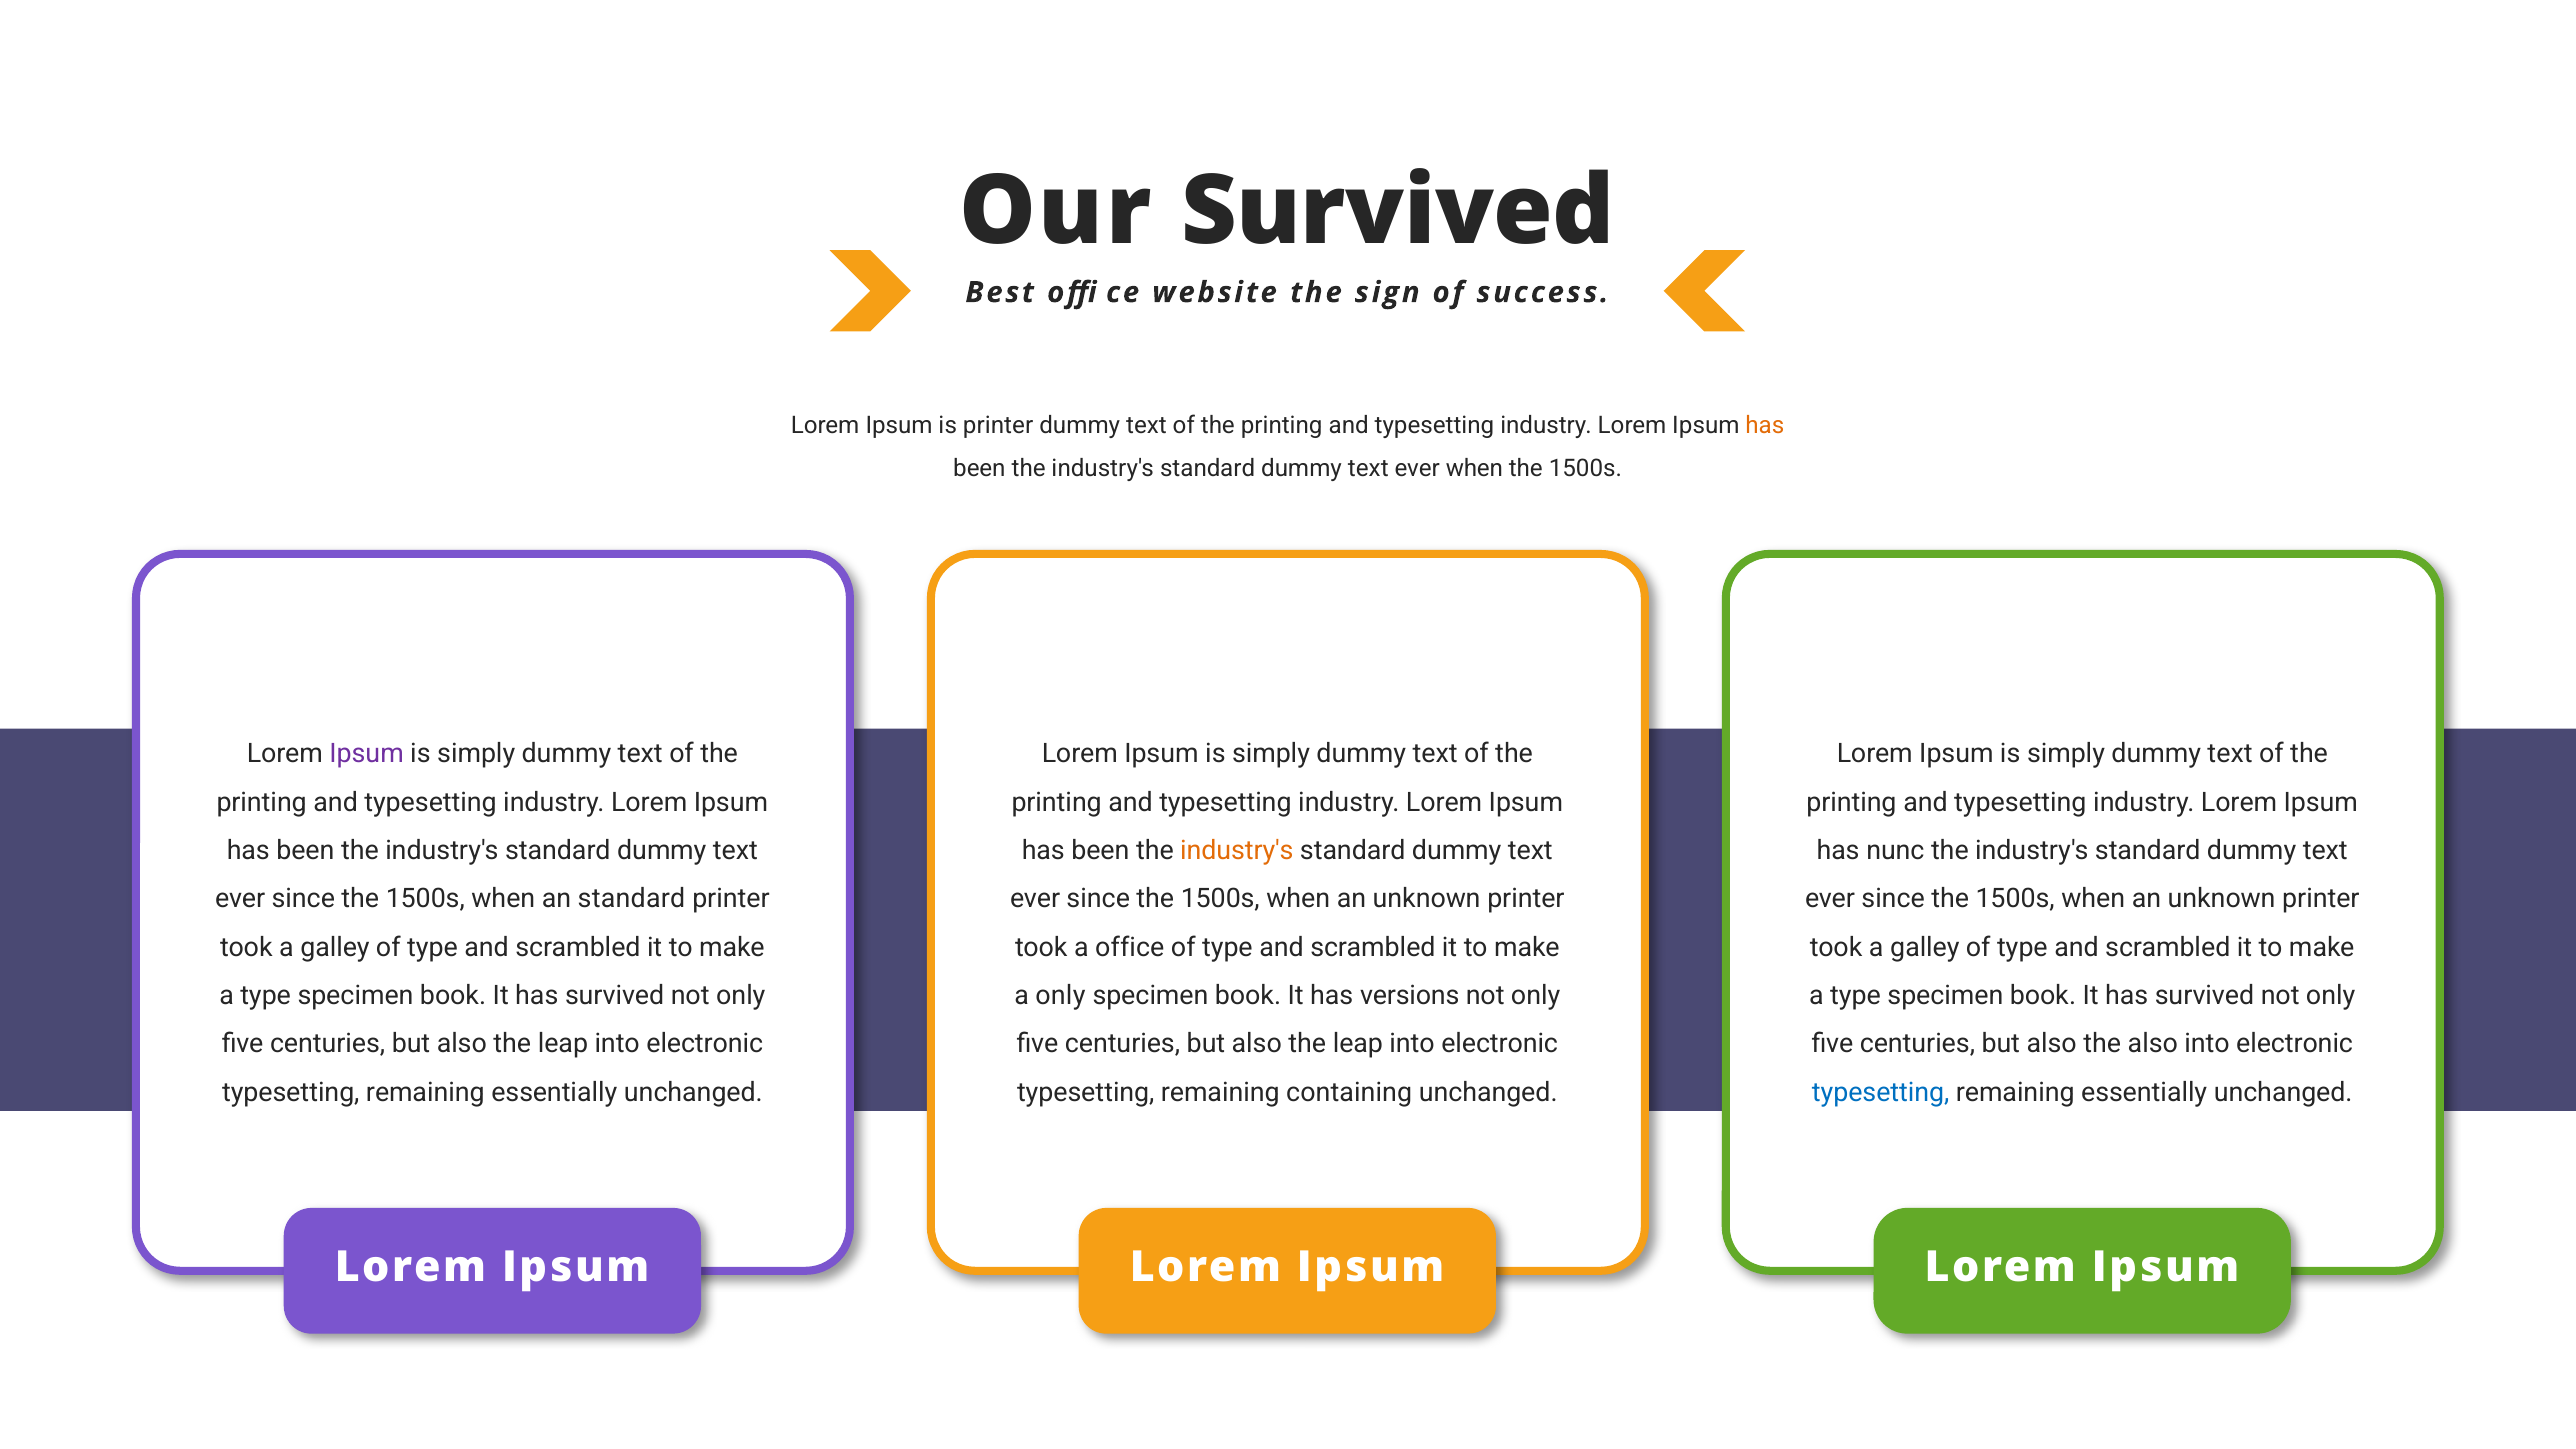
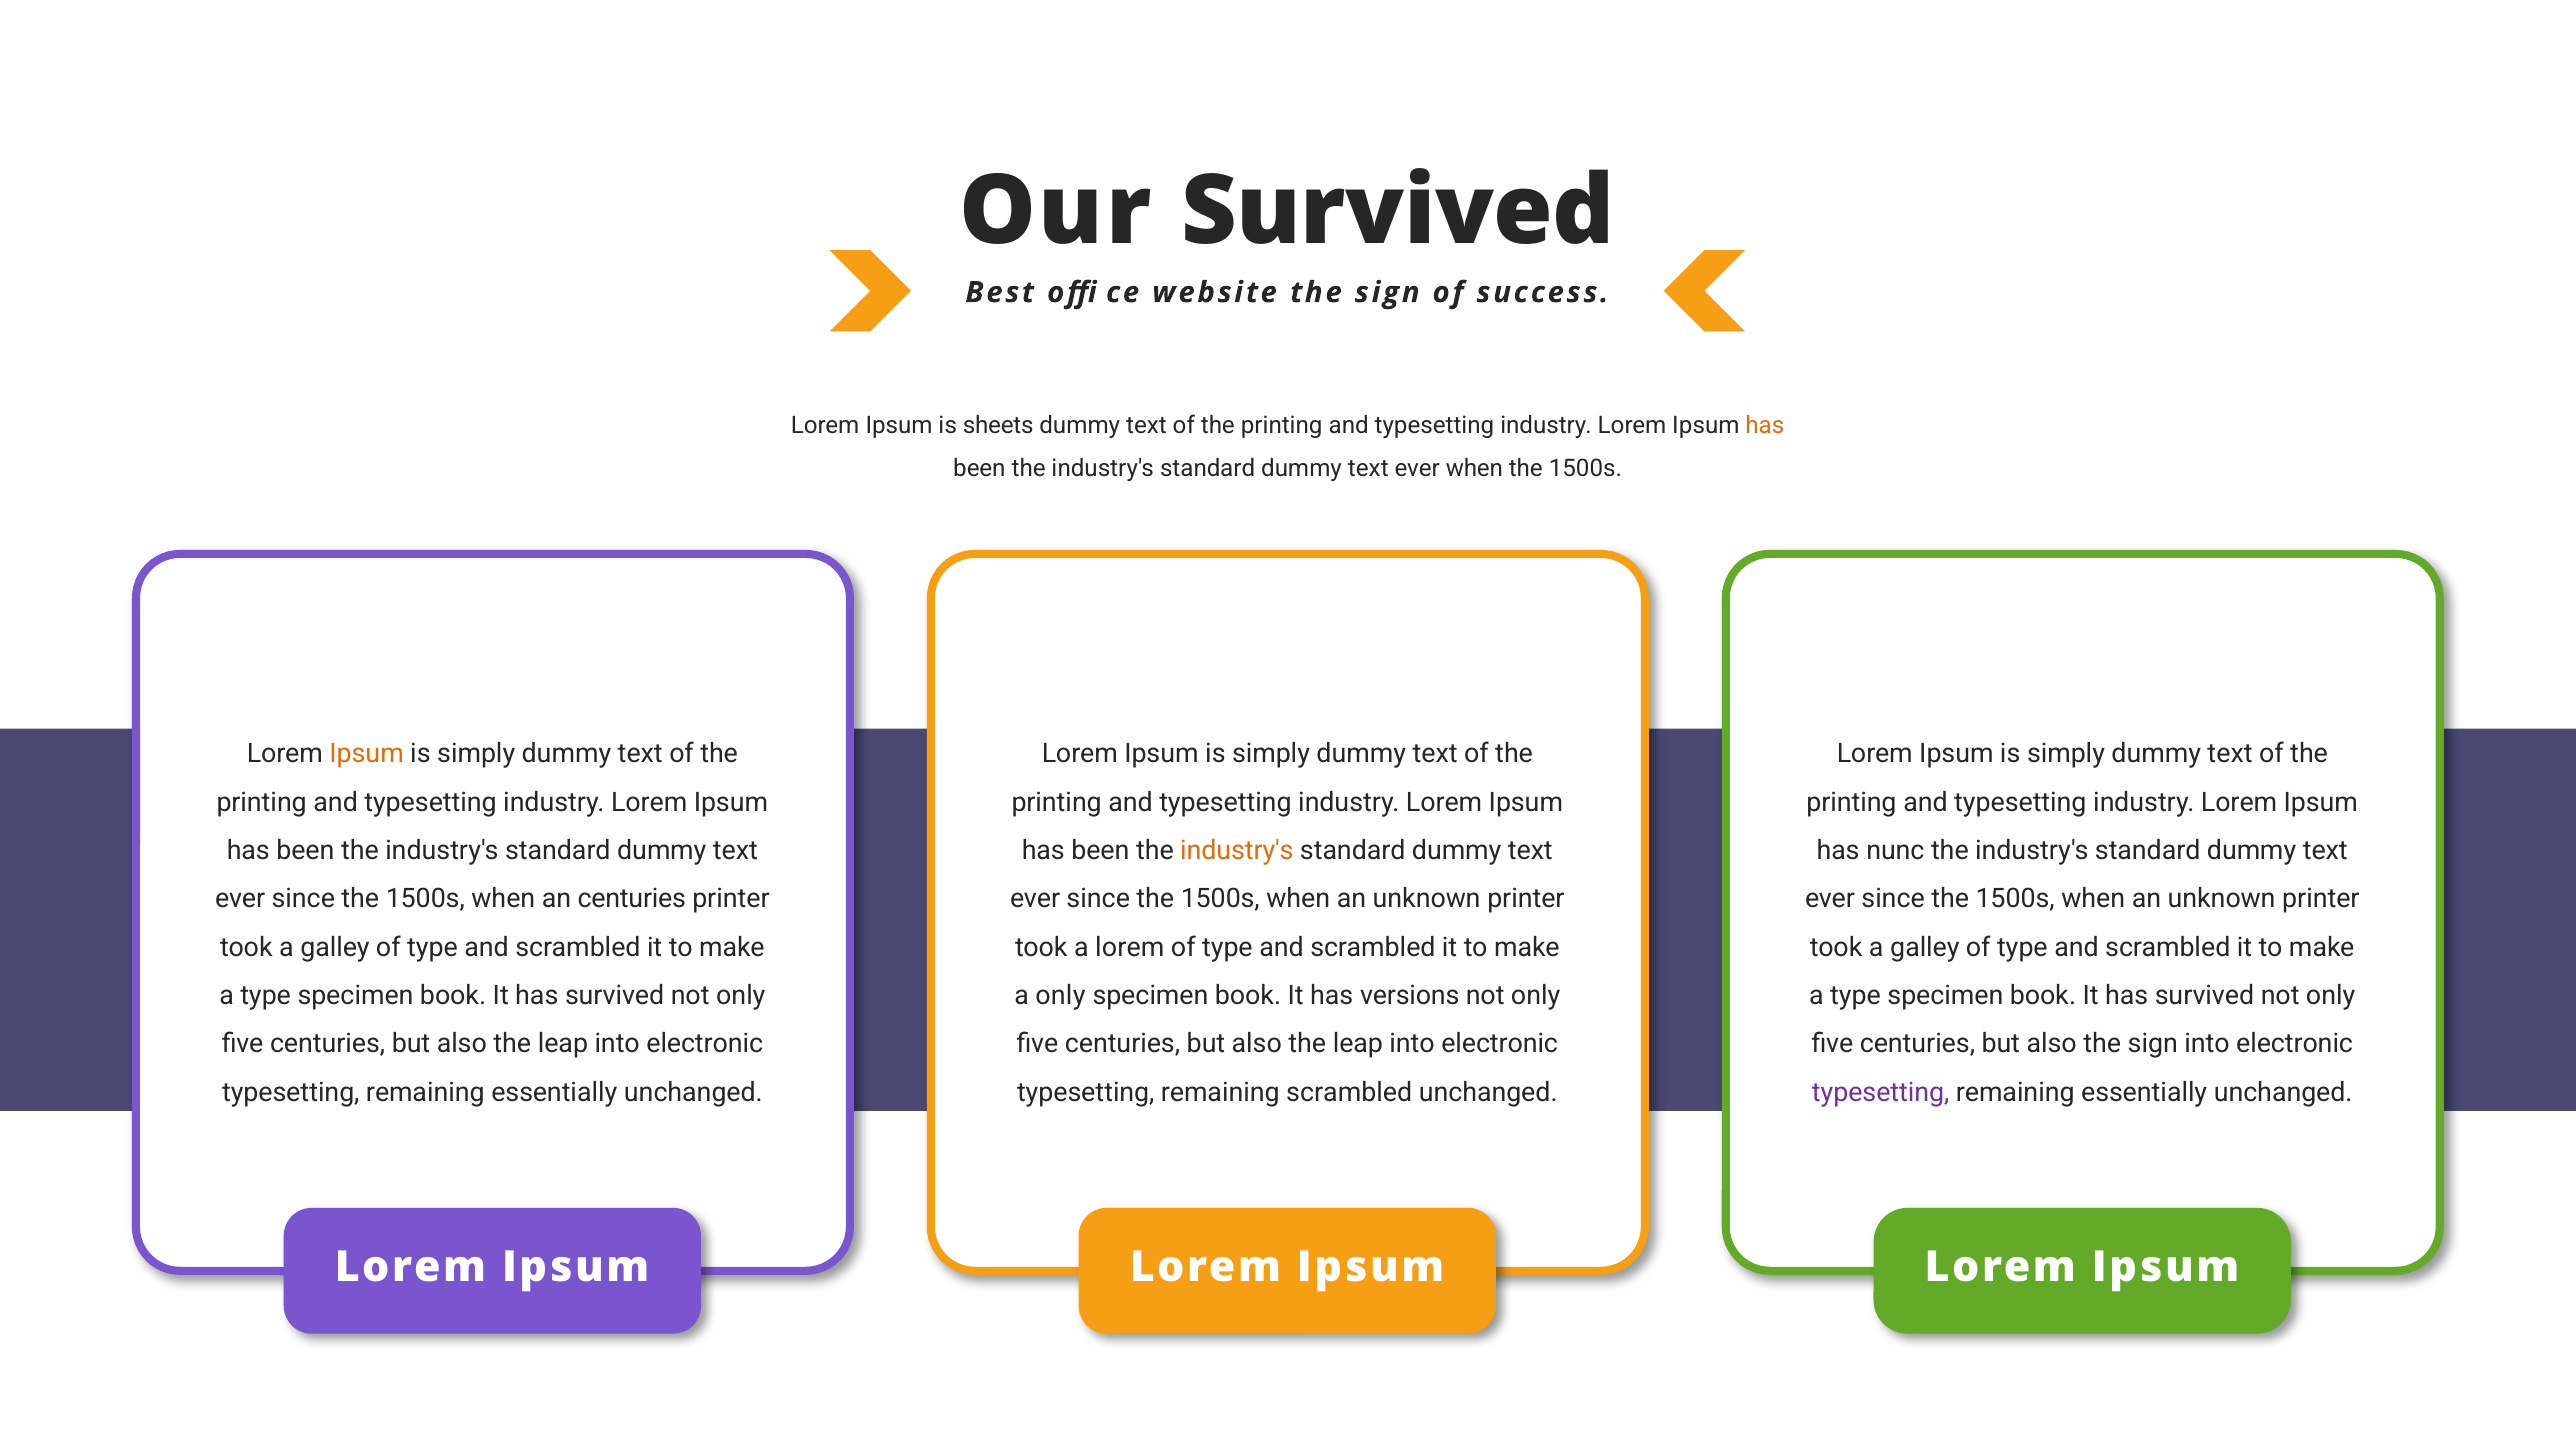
is printer: printer -> sheets (998, 425)
Ipsum colour: purple -> orange (367, 754)
an standard: standard -> centuries (632, 899)
a office: office -> lorem (1130, 947)
also the also: also -> sign (2153, 1044)
remaining containing: containing -> scrambled (1349, 1092)
typesetting colour: blue -> purple (1881, 1092)
